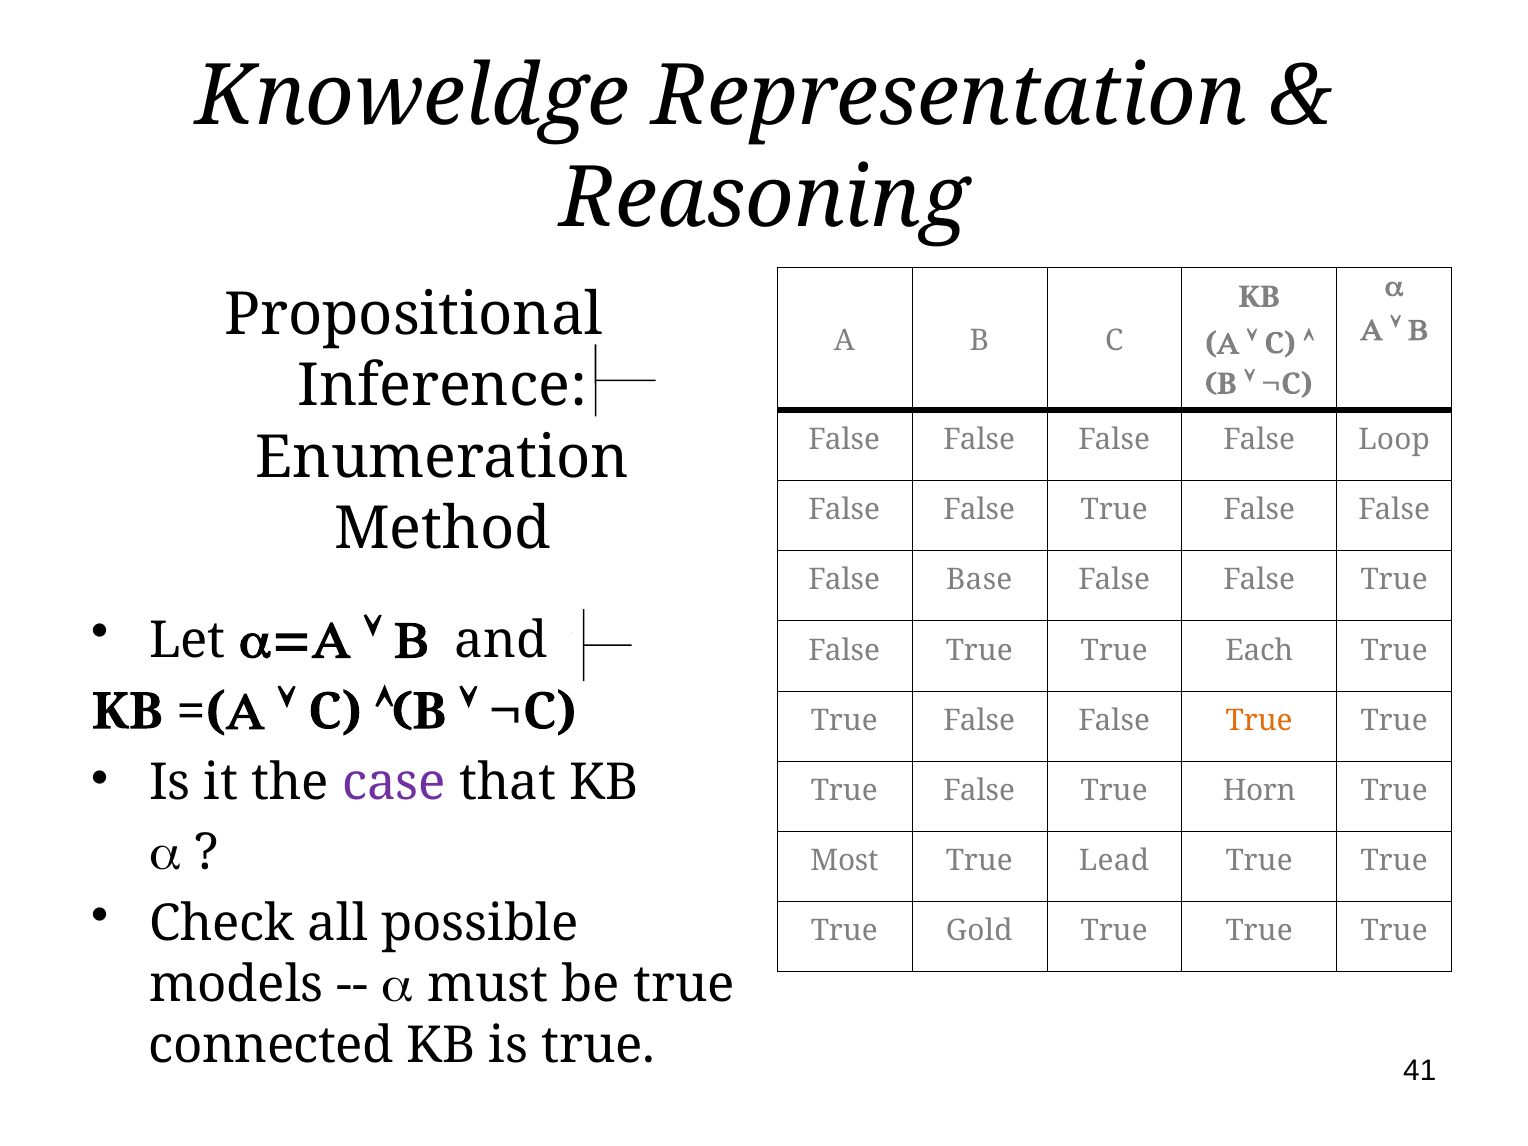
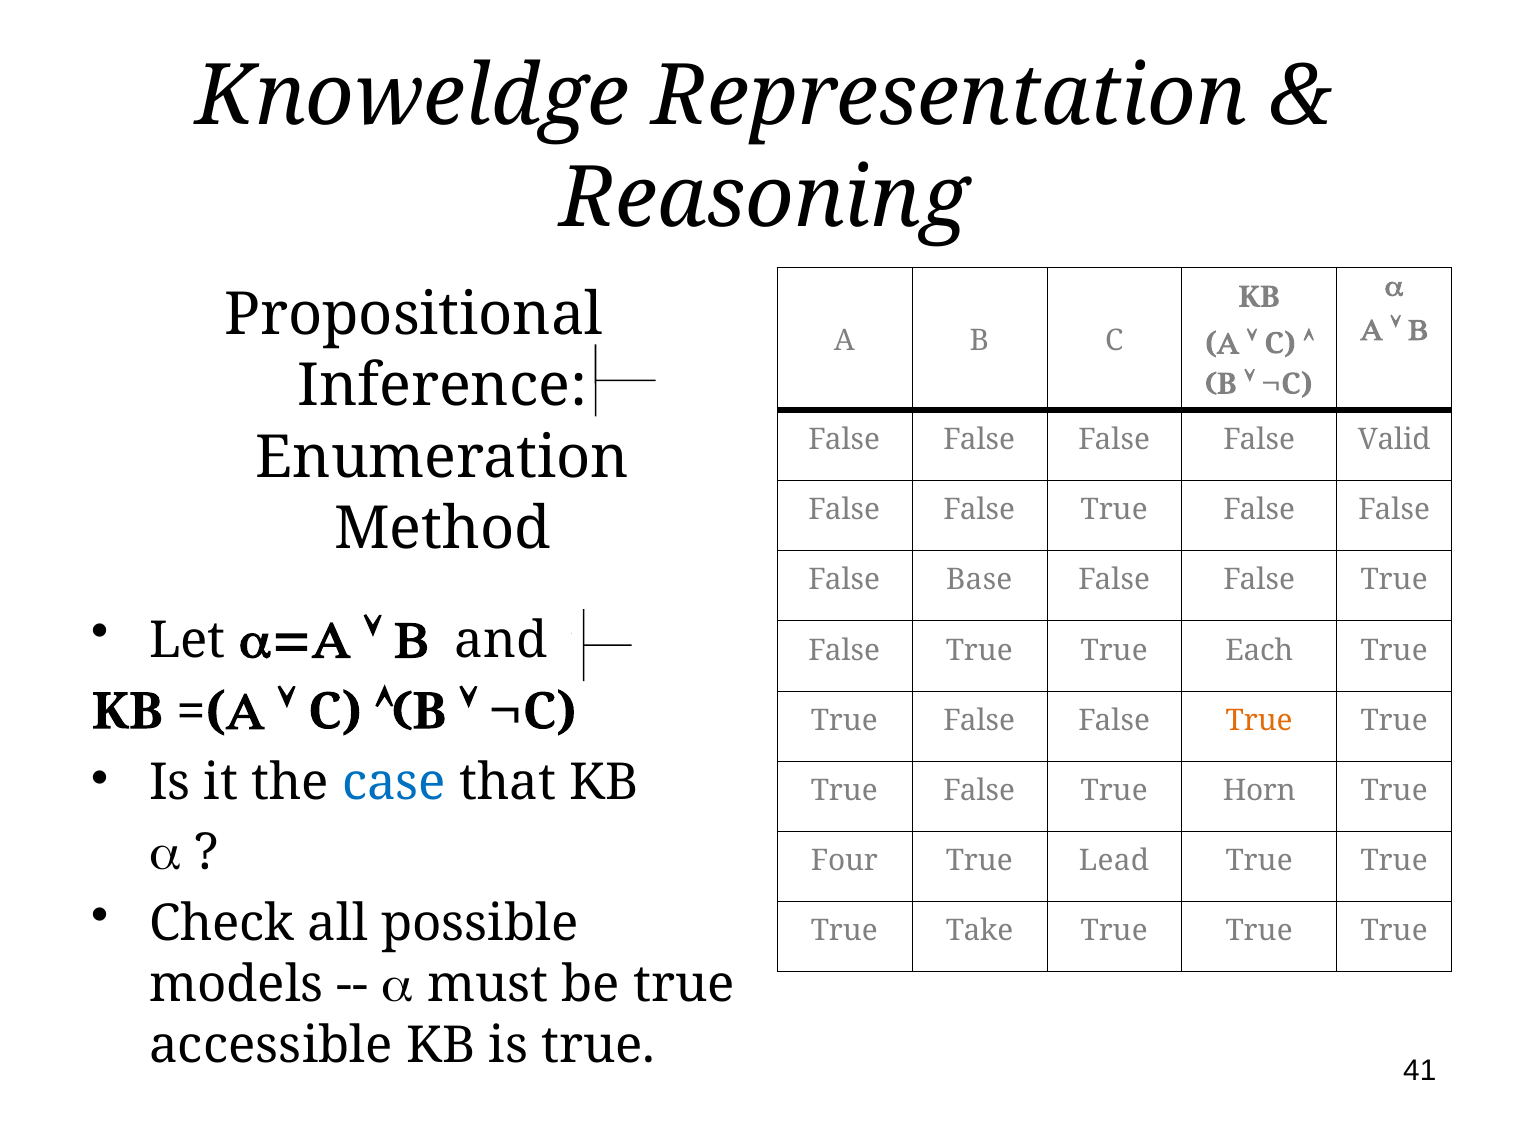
Loop: Loop -> Valid (1394, 440)
case colour: purple -> blue (394, 783)
Most: Most -> Four (844, 861)
Gold: Gold -> Take (979, 931)
connected: connected -> accessible (271, 1046)
